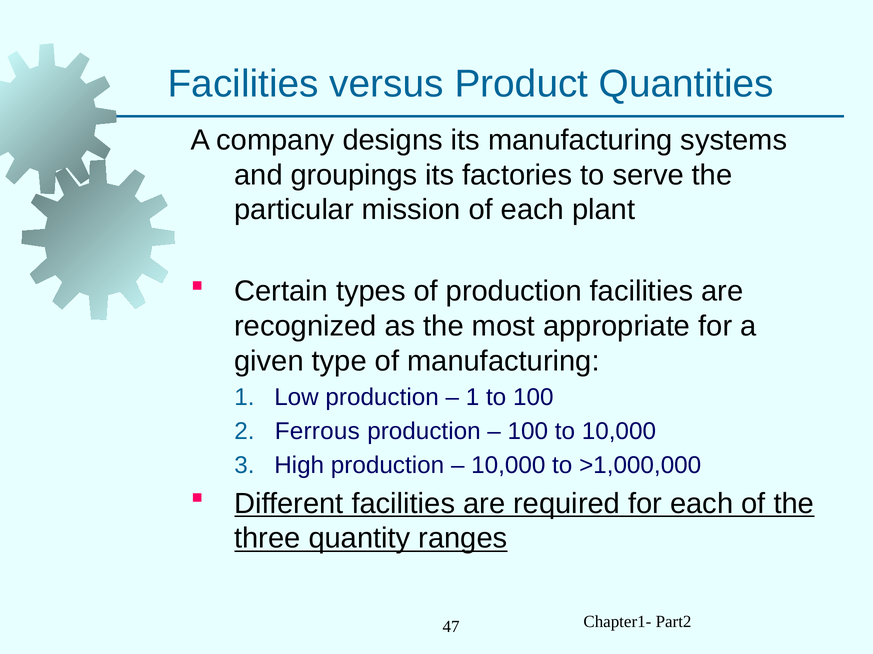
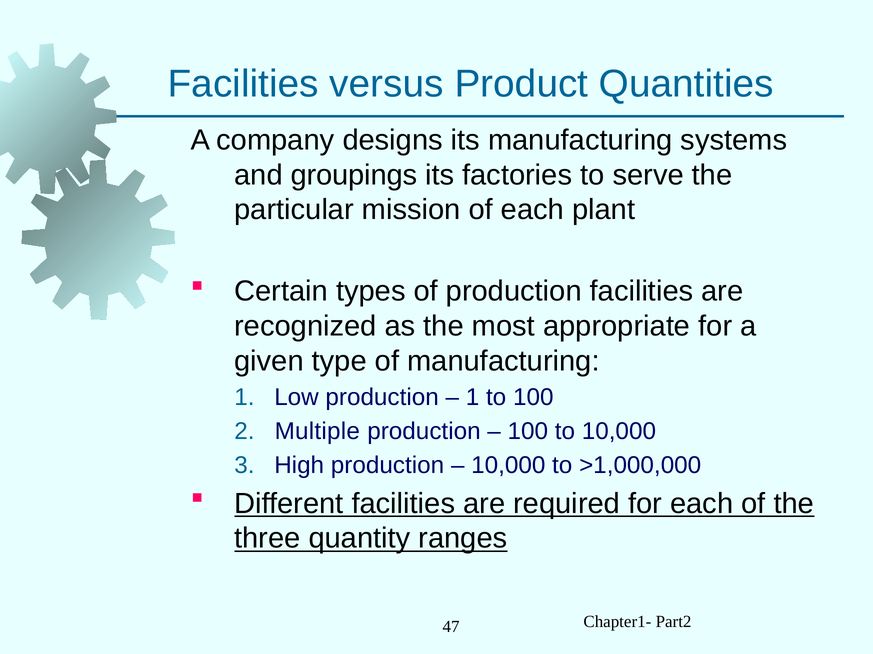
Ferrous: Ferrous -> Multiple (317, 432)
